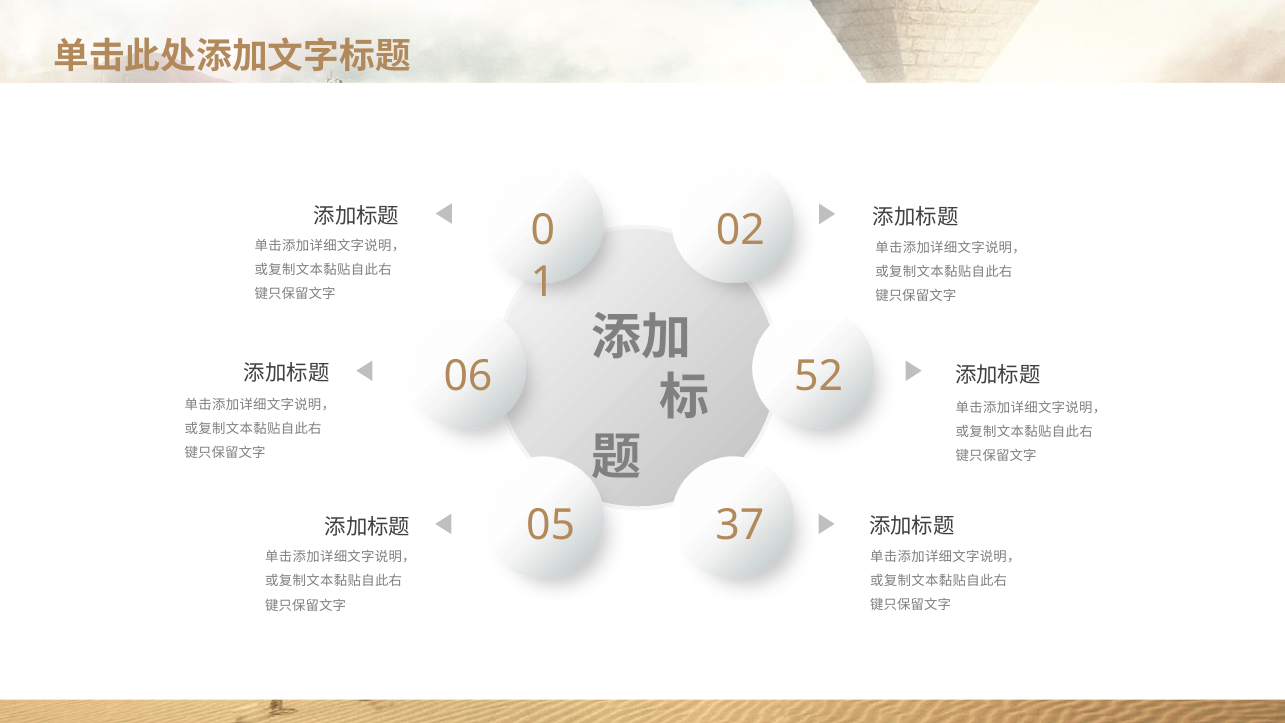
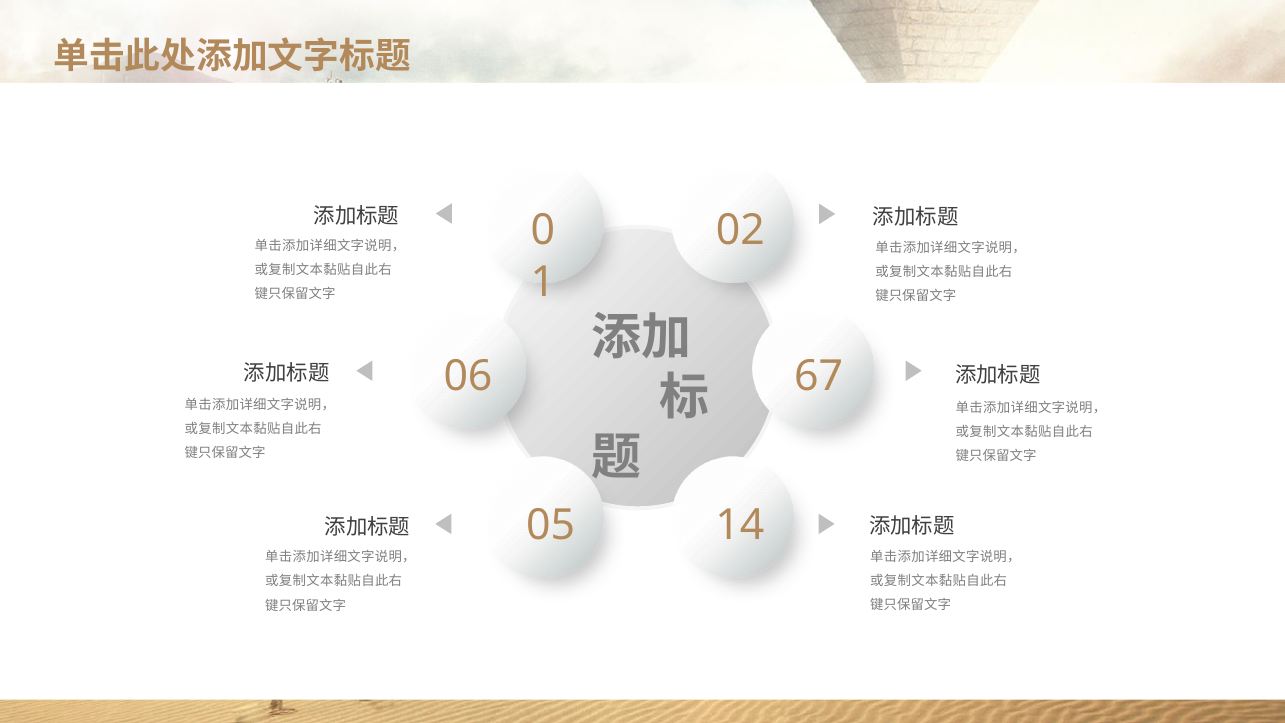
52: 52 -> 67 (819, 376)
37: 37 -> 14 (740, 525)
